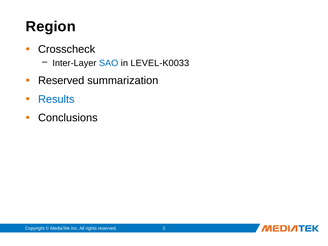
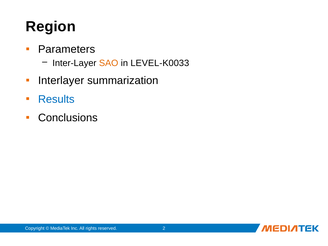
Crosscheck: Crosscheck -> Parameters (67, 49)
SAO colour: blue -> orange (109, 63)
Reserved: Reserved -> Interlayer (61, 81)
